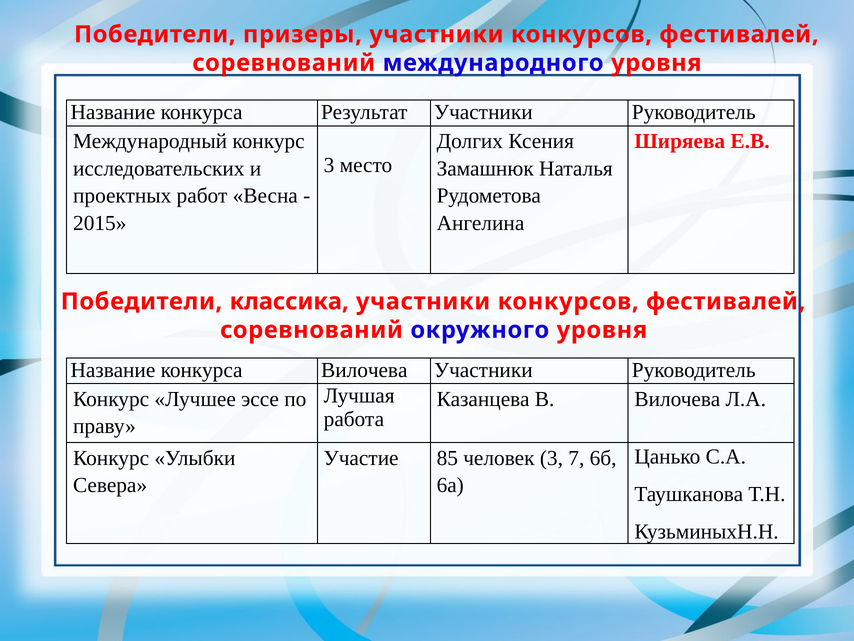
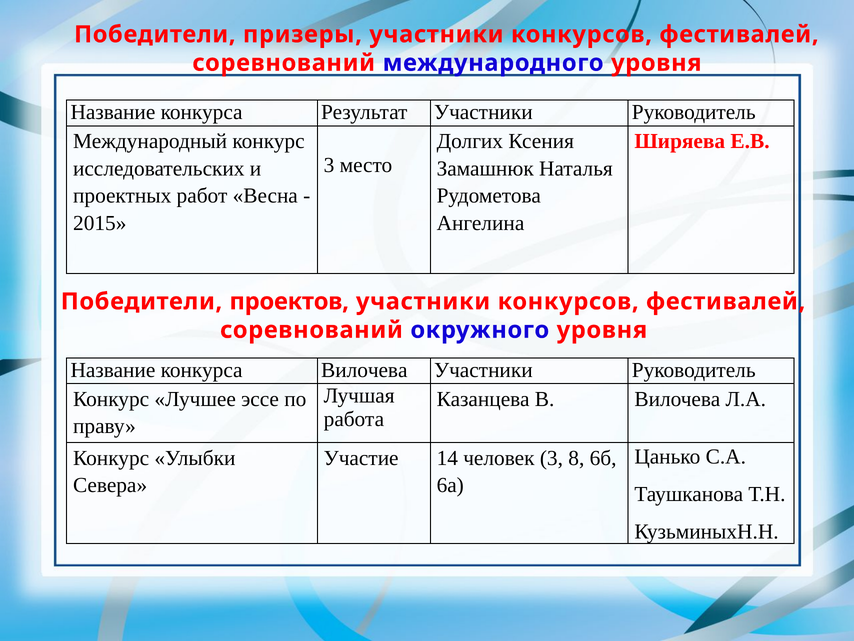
классика: классика -> проектов (289, 301)
85: 85 -> 14 (447, 458)
7: 7 -> 8 (576, 458)
